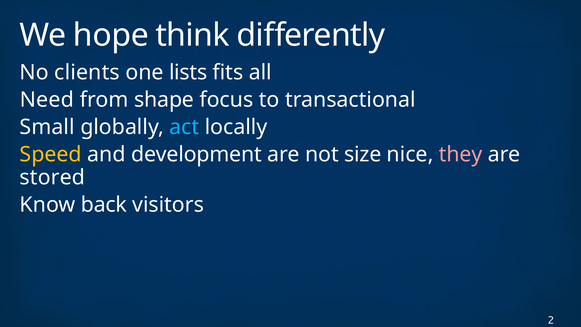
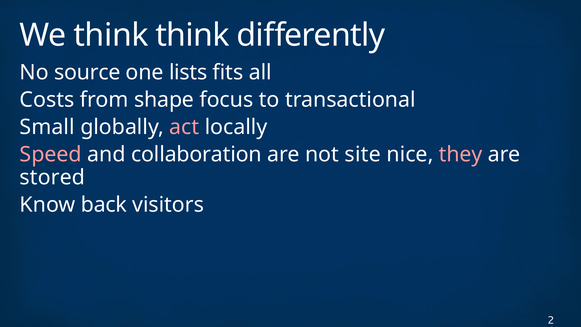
We hope: hope -> think (111, 35)
clients: clients -> source (87, 72)
Need: Need -> Costs (47, 100)
act colour: light blue -> pink (184, 127)
Speed colour: yellow -> pink (51, 154)
development: development -> collaboration (196, 154)
size: size -> site (363, 154)
